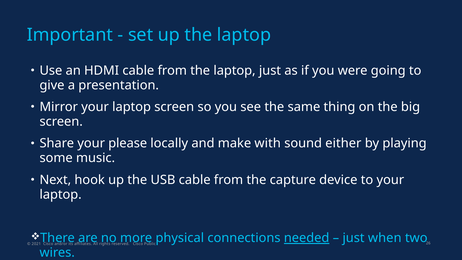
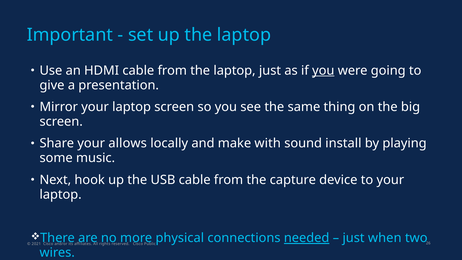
you underline: none -> present (323, 71)
please: please -> allows (128, 143)
either: either -> install (343, 143)
